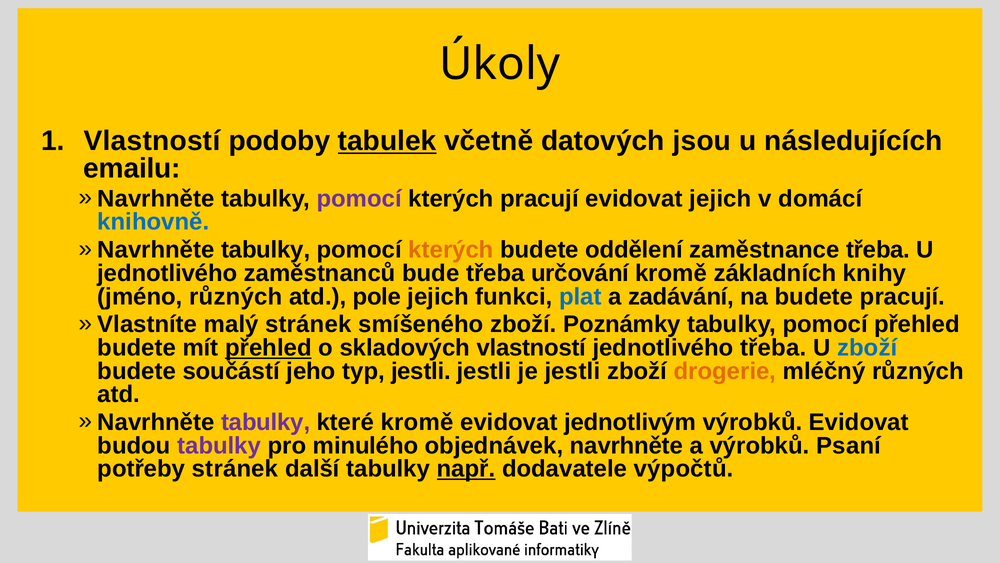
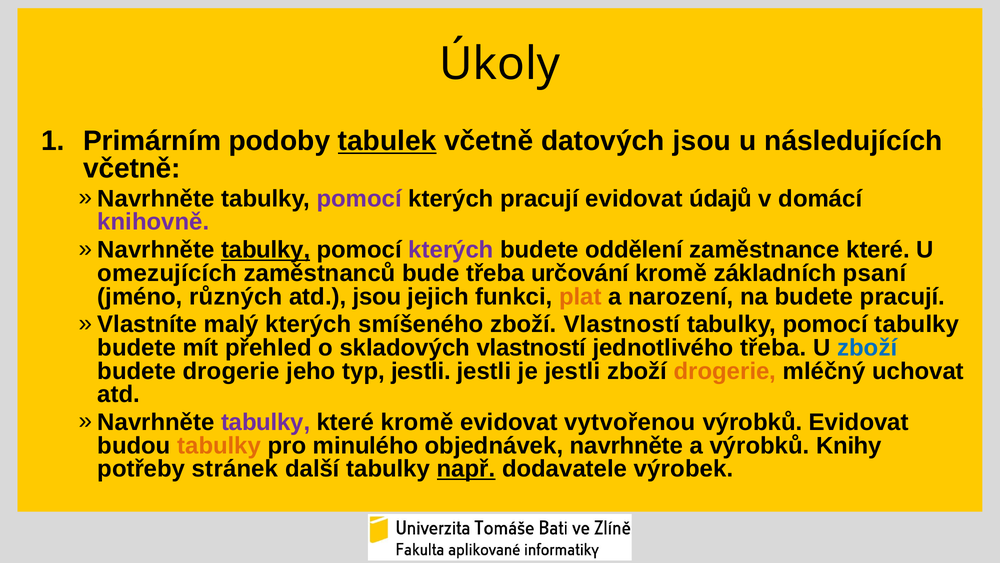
Vlastností: Vlastností -> Primárním (152, 141)
emailu: emailu -> včetně (132, 168)
evidovat jejich: jejich -> údajů (721, 199)
knihovně colour: blue -> purple (153, 222)
tabulky underline: none -> present (266, 250)
kterých colour: orange -> purple (451, 250)
zaměstnance třeba: třeba -> které (878, 250)
jednotlivého: jednotlivého -> omezujících (167, 273)
knihy: knihy -> psaní (875, 273)
atd pole: pole -> jsou (377, 296)
plat colour: blue -> orange (580, 296)
zadávání: zadávání -> narození (681, 296)
malý stránek: stránek -> kterých (308, 324)
zboží Poznámky: Poznámky -> Vlastností (622, 324)
pomocí přehled: přehled -> tabulky (917, 324)
přehled underline: present -> none (268, 348)
budete součástí: součástí -> drogerie (231, 371)
mléčný různých: různých -> uchovat (918, 371)
jednotlivým: jednotlivým -> vytvořenou (630, 422)
tabulky colour: purple -> orange (219, 445)
Psaní: Psaní -> Knihy (849, 445)
výpočtů: výpočtů -> výrobek (684, 469)
